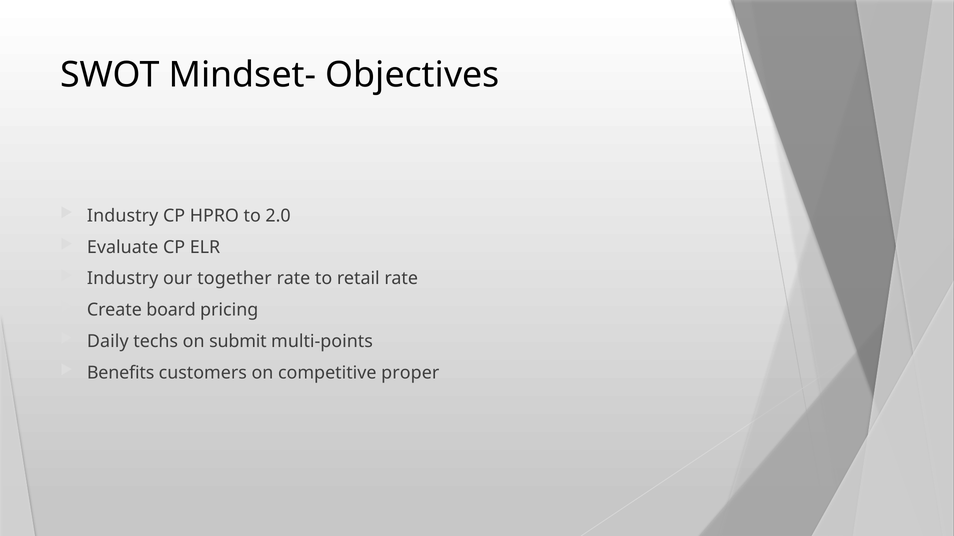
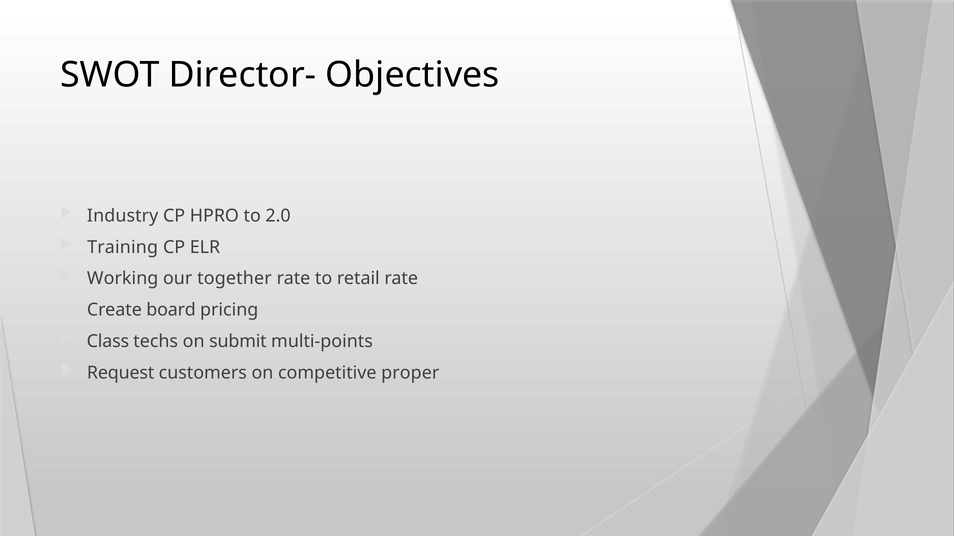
Mindset-: Mindset- -> Director- (242, 75)
Evaluate: Evaluate -> Training (123, 247)
Industry: Industry -> Working (123, 279)
Daily: Daily -> Class (108, 342)
Benefits: Benefits -> Request (121, 373)
